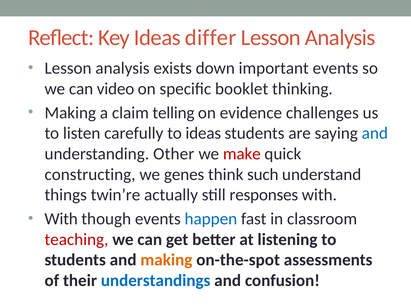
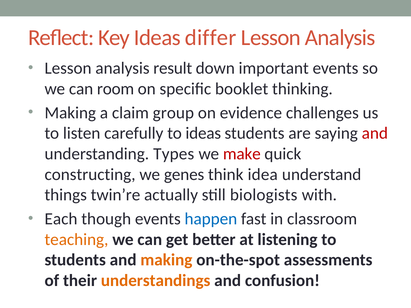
exists: exists -> result (173, 68)
video: video -> room (116, 89)
telling: telling -> group (173, 113)
and colour: blue -> red (375, 133)
Other: Other -> Types (174, 154)
such: such -> idea (263, 175)
responses: responses -> biologists (264, 195)
With: With -> Each (61, 219)
teaching colour: red -> orange (76, 240)
understandings colour: blue -> orange (156, 281)
